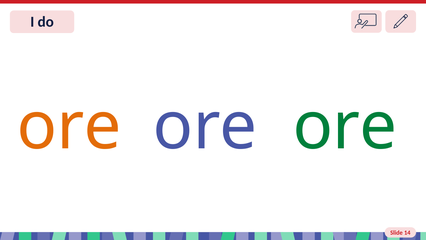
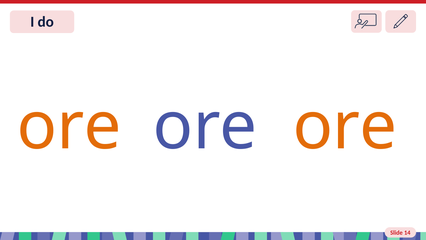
ore colour: green -> orange (345, 126)
